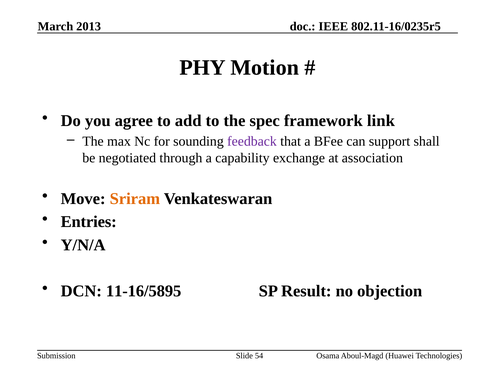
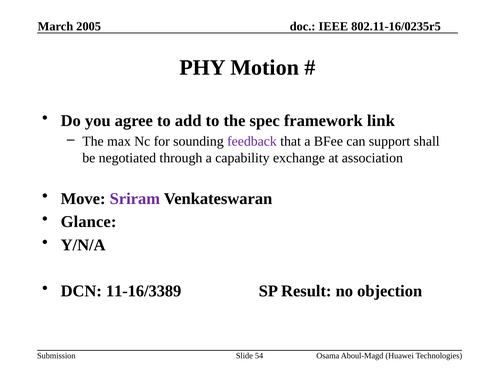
2013: 2013 -> 2005 (89, 26)
Sriram colour: orange -> purple (135, 199)
Entries: Entries -> Glance (89, 222)
11-16/5895: 11-16/5895 -> 11-16/3389 (144, 291)
